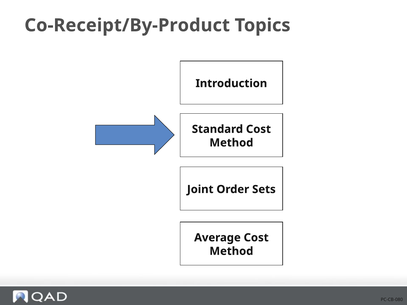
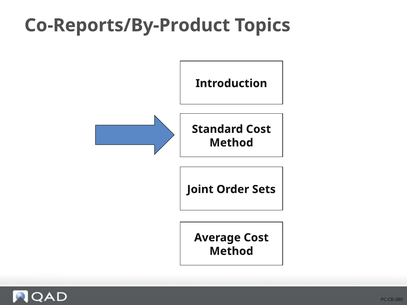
Co-Receipt/By-Product: Co-Receipt/By-Product -> Co-Reports/By-Product (127, 25)
